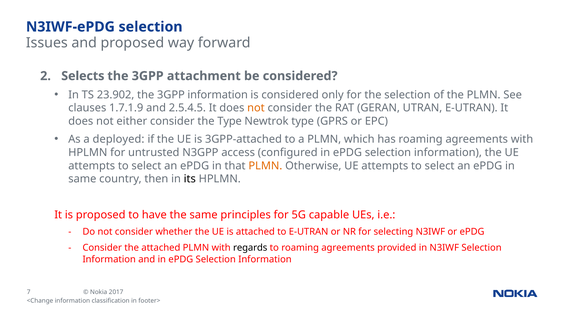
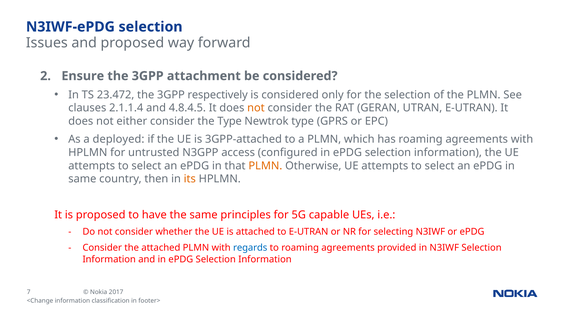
Selects: Selects -> Ensure (83, 76)
23.902: 23.902 -> 23.472 (116, 95)
3GPP information: information -> respectively (218, 95)
1.7.1.9: 1.7.1.9 -> 2.1.1.4 (126, 108)
2.5.4.5: 2.5.4.5 -> 4.8.4.5 (187, 108)
its colour: black -> orange (190, 179)
regards colour: black -> blue (250, 248)
